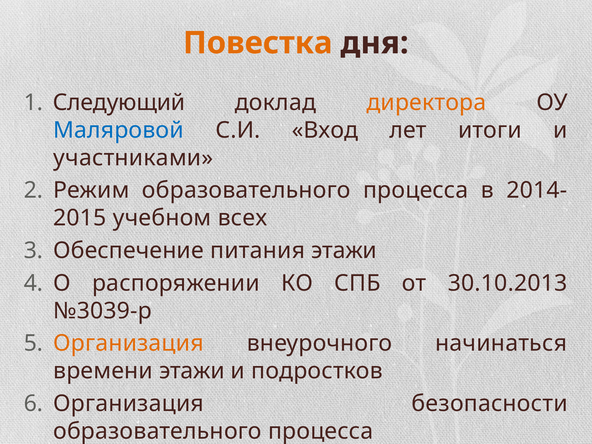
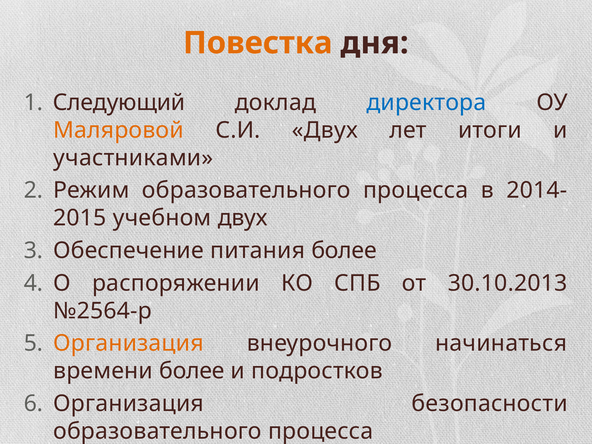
директора colour: orange -> blue (426, 102)
Маляровой colour: blue -> orange (118, 130)
С.И Вход: Вход -> Двух (325, 130)
учебном всех: всех -> двух (243, 218)
питания этажи: этажи -> более (344, 251)
№3039-р: №3039-р -> №2564-р (102, 311)
времени этажи: этажи -> более (192, 371)
